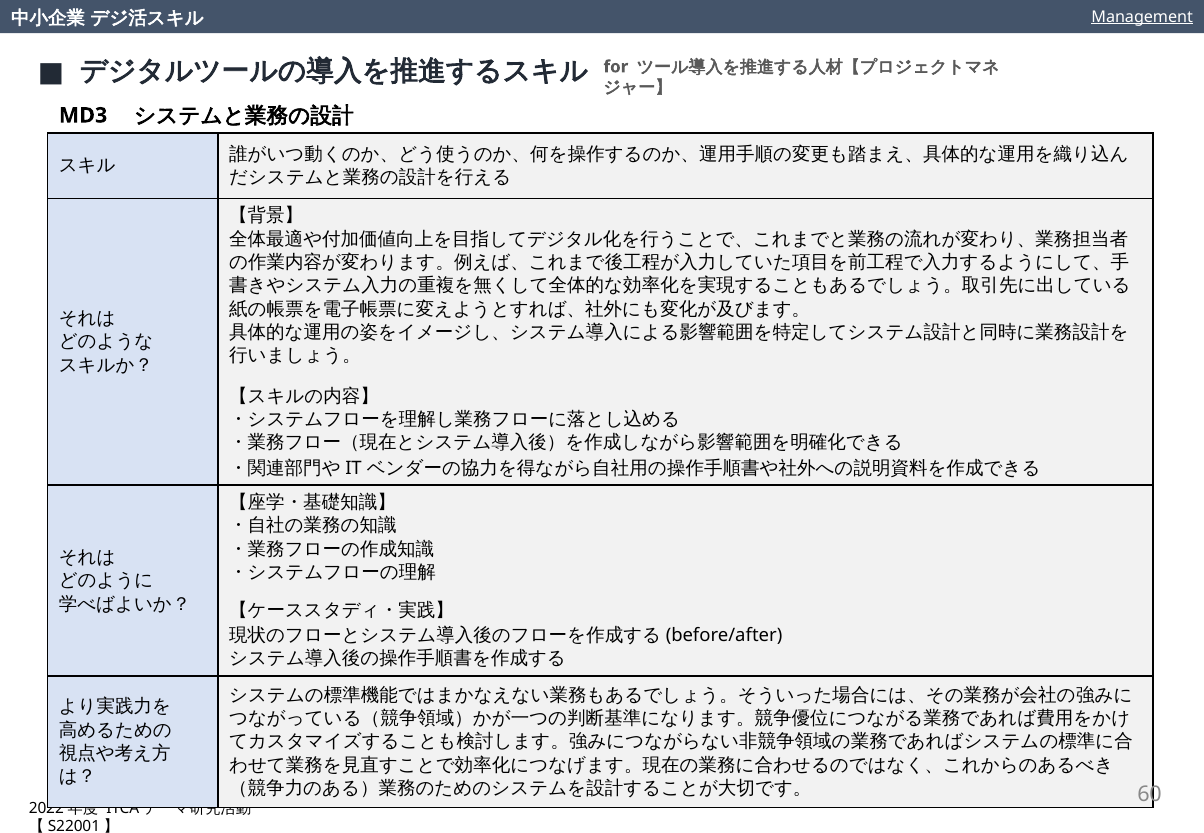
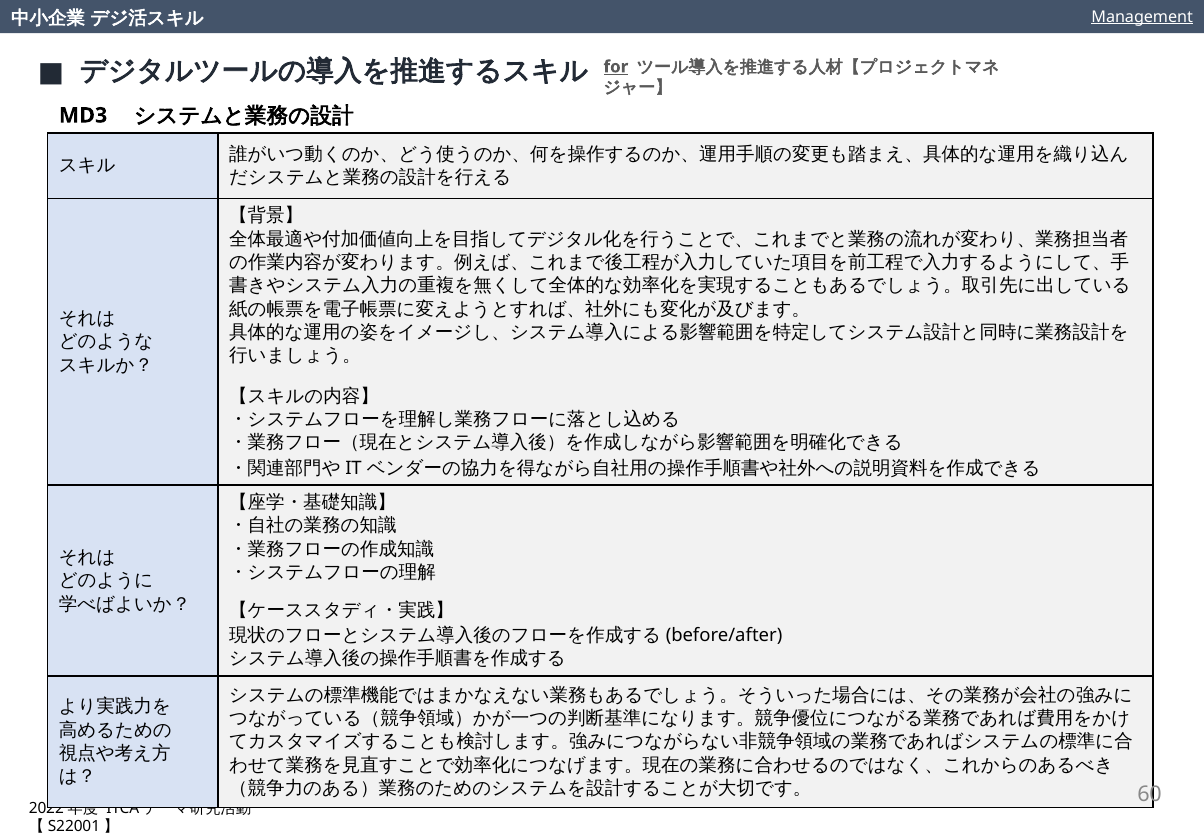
for underline: none -> present (616, 67)
